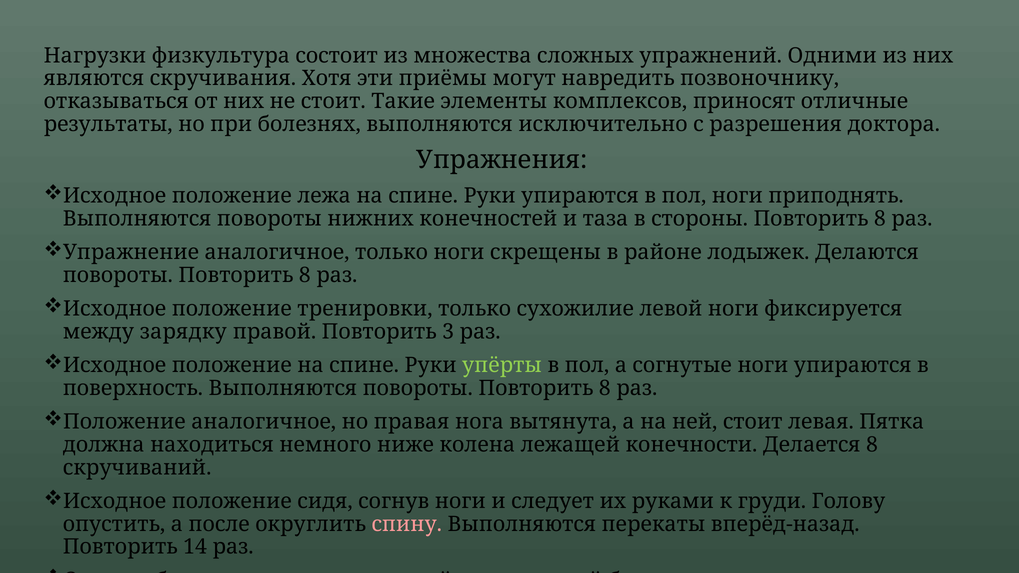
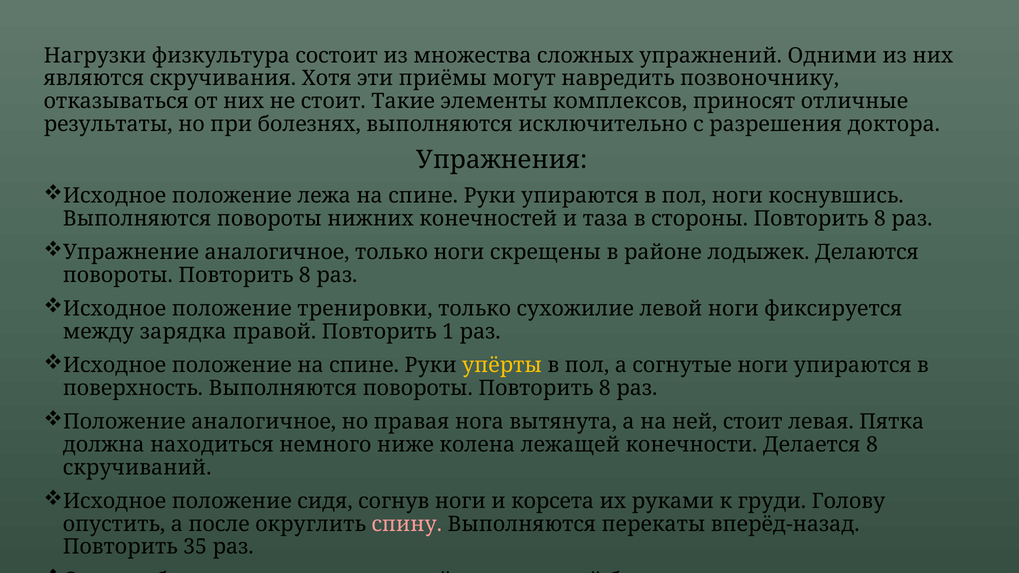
приподнять: приподнять -> коснувшись (836, 196)
зарядку: зарядку -> зарядка (183, 332)
3: 3 -> 1 (448, 332)
упёрты colour: light green -> yellow (502, 365)
следует: следует -> корсета (553, 501)
14: 14 -> 35 (195, 547)
